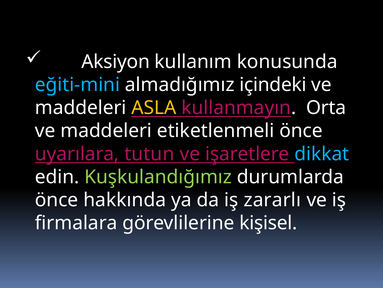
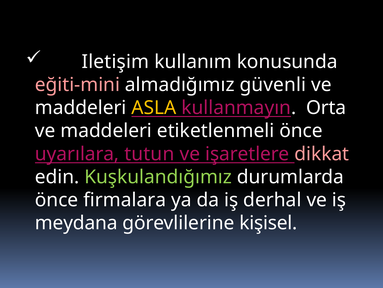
Aksiyon: Aksiyon -> Iletişim (115, 62)
eğiti-mini colour: light blue -> pink (77, 85)
içindeki: içindeki -> güvenli (273, 85)
dikkat colour: light blue -> pink (322, 154)
hakkında: hakkında -> firmalara (125, 199)
zararlı: zararlı -> derhal (272, 199)
firmalara: firmalara -> meydana (76, 222)
